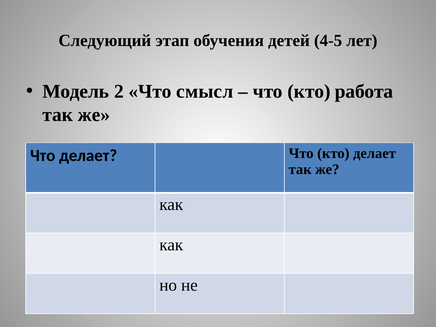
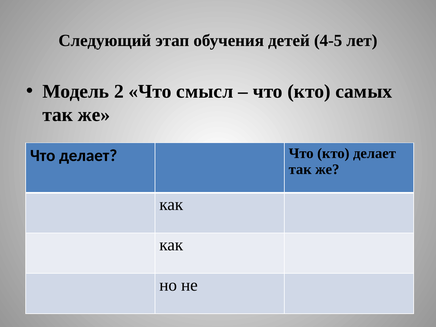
работа: работа -> самых (364, 91)
